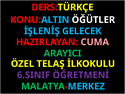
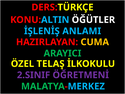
GELECEK: GELECEK -> ANLAMI (82, 31)
CUMA colour: pink -> yellow (95, 42)
6.SINIF: 6.SINIF -> 2.SINIF (34, 75)
